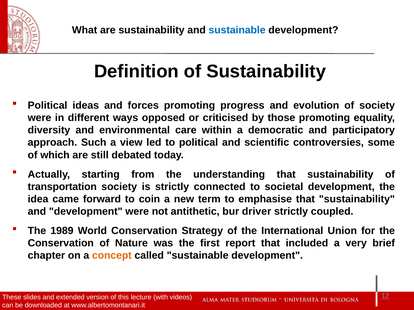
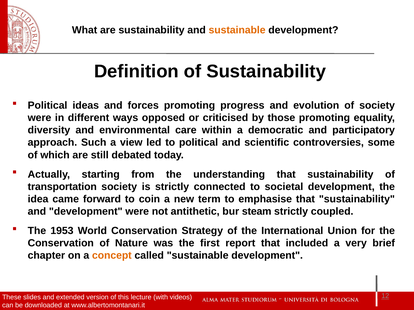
sustainable colour: blue -> orange (237, 30)
driver: driver -> steam (257, 212)
1989: 1989 -> 1953 (62, 231)
